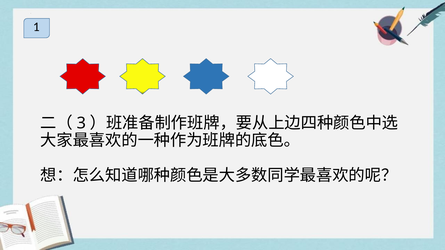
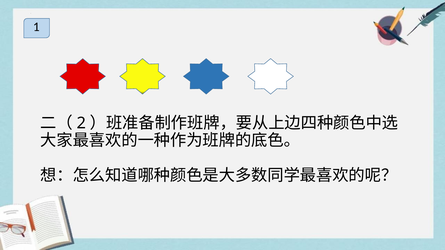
3: 3 -> 2 (81, 123)
